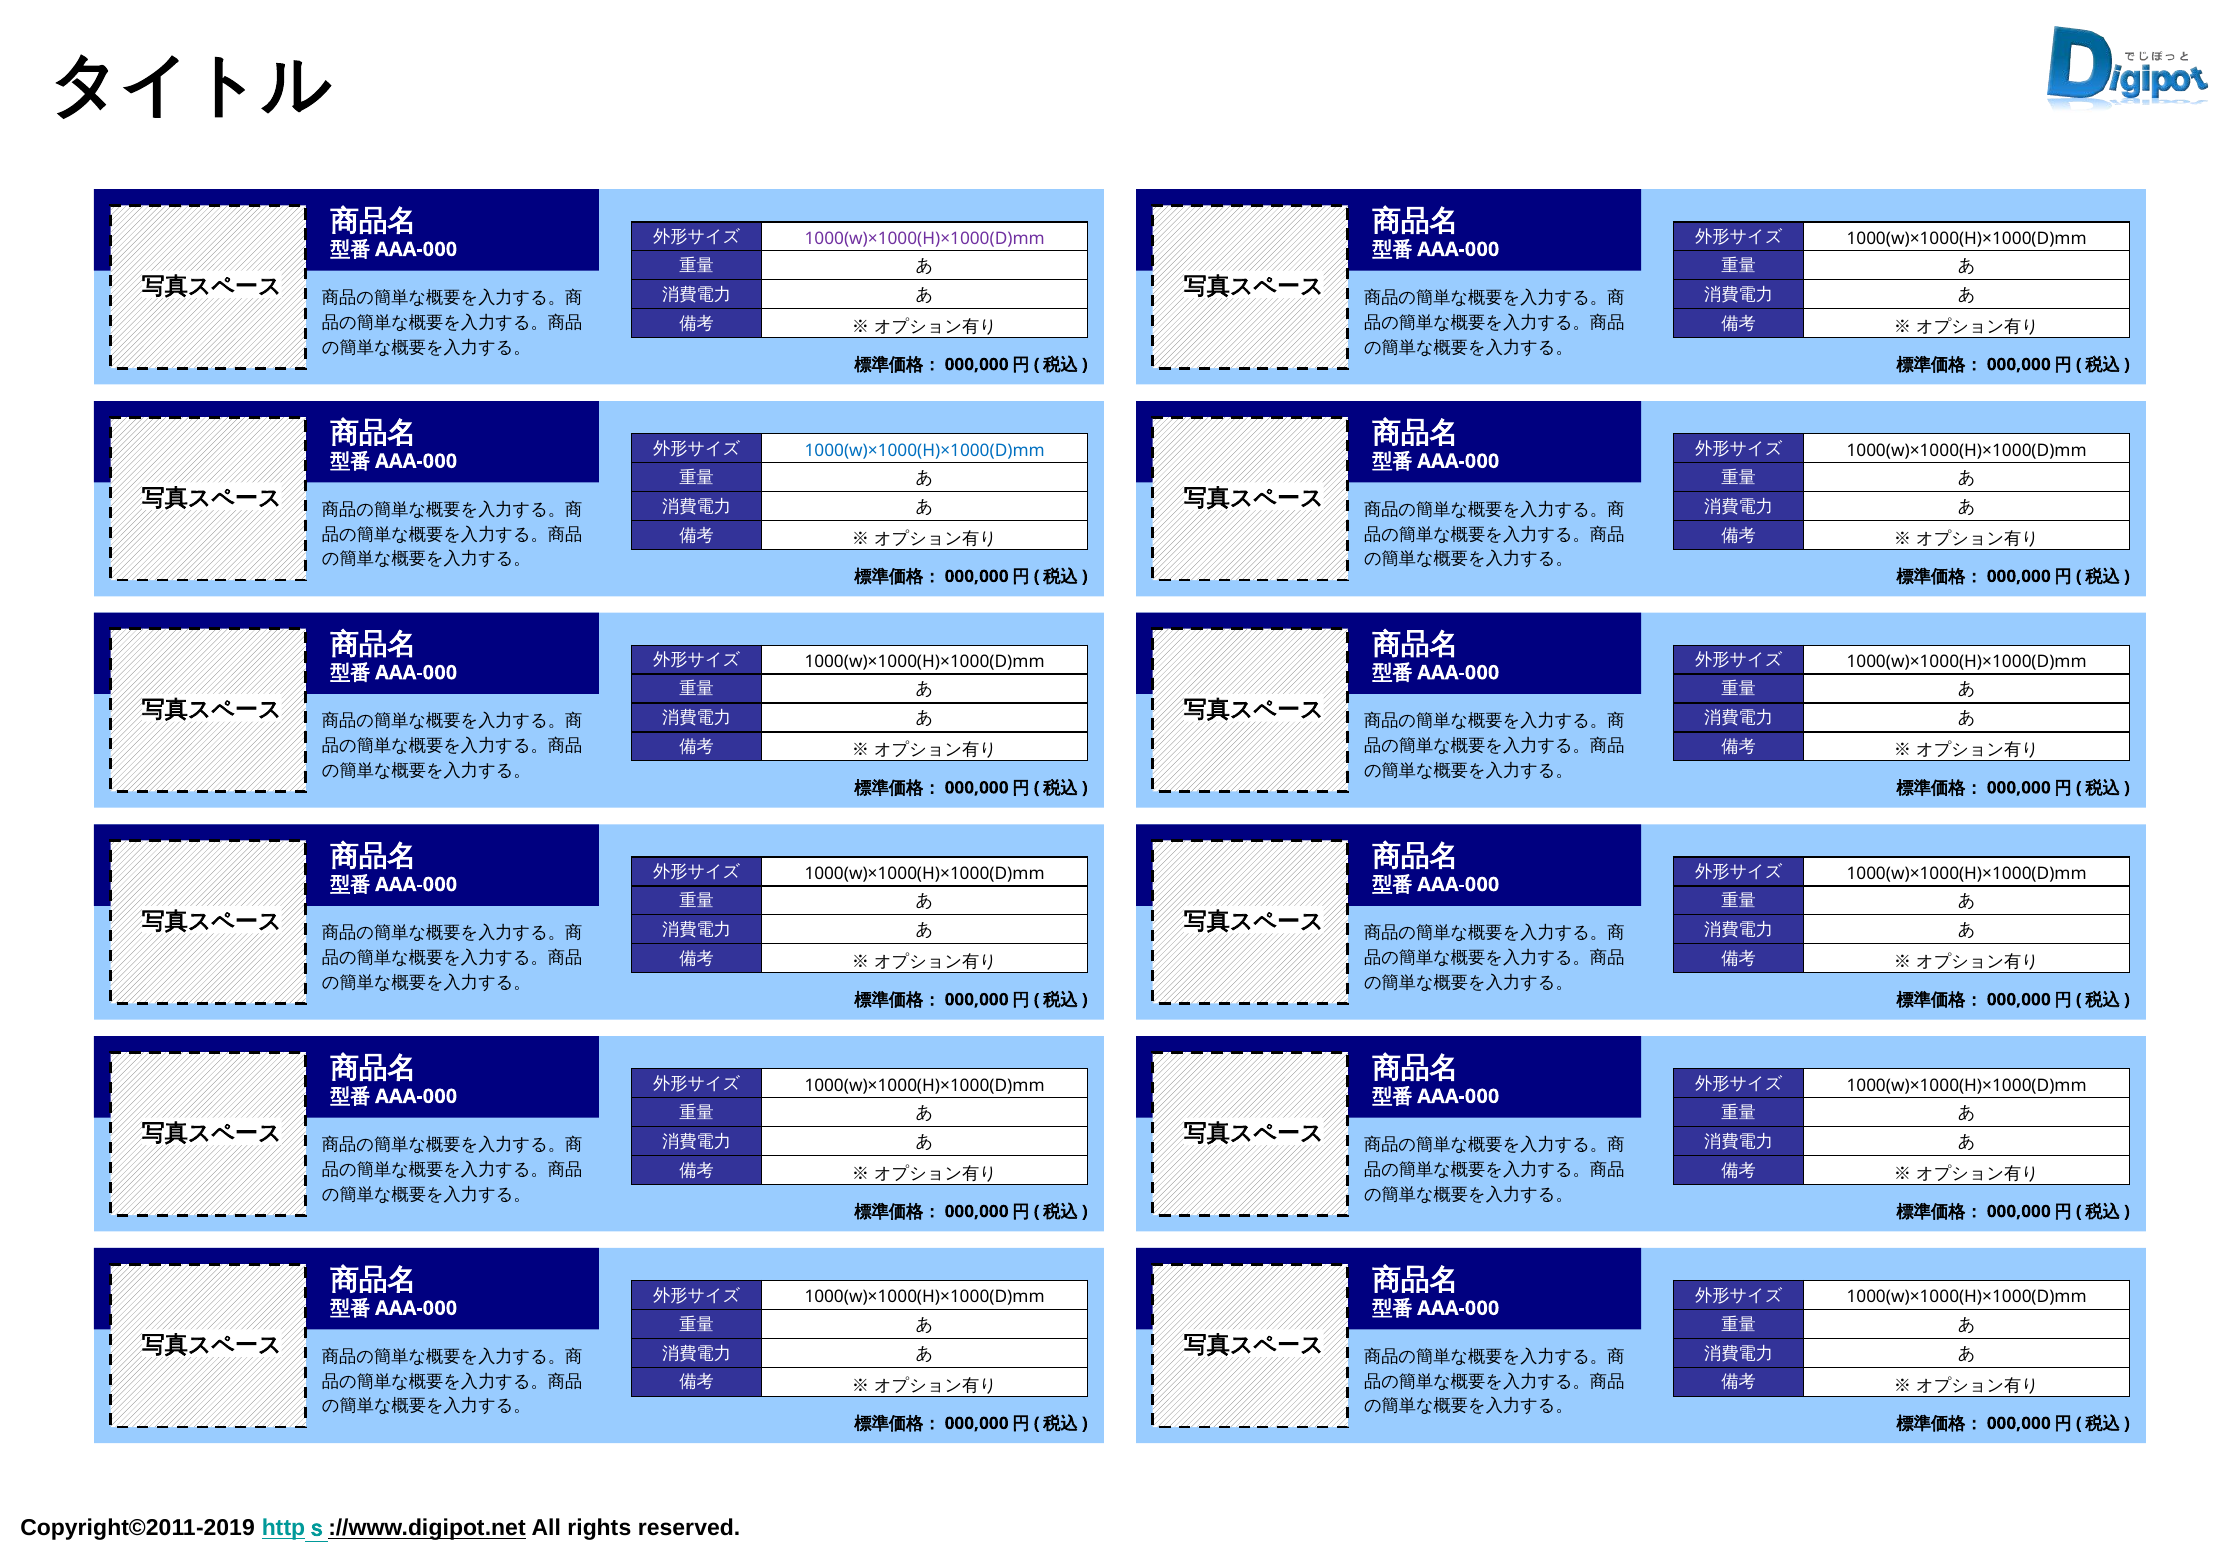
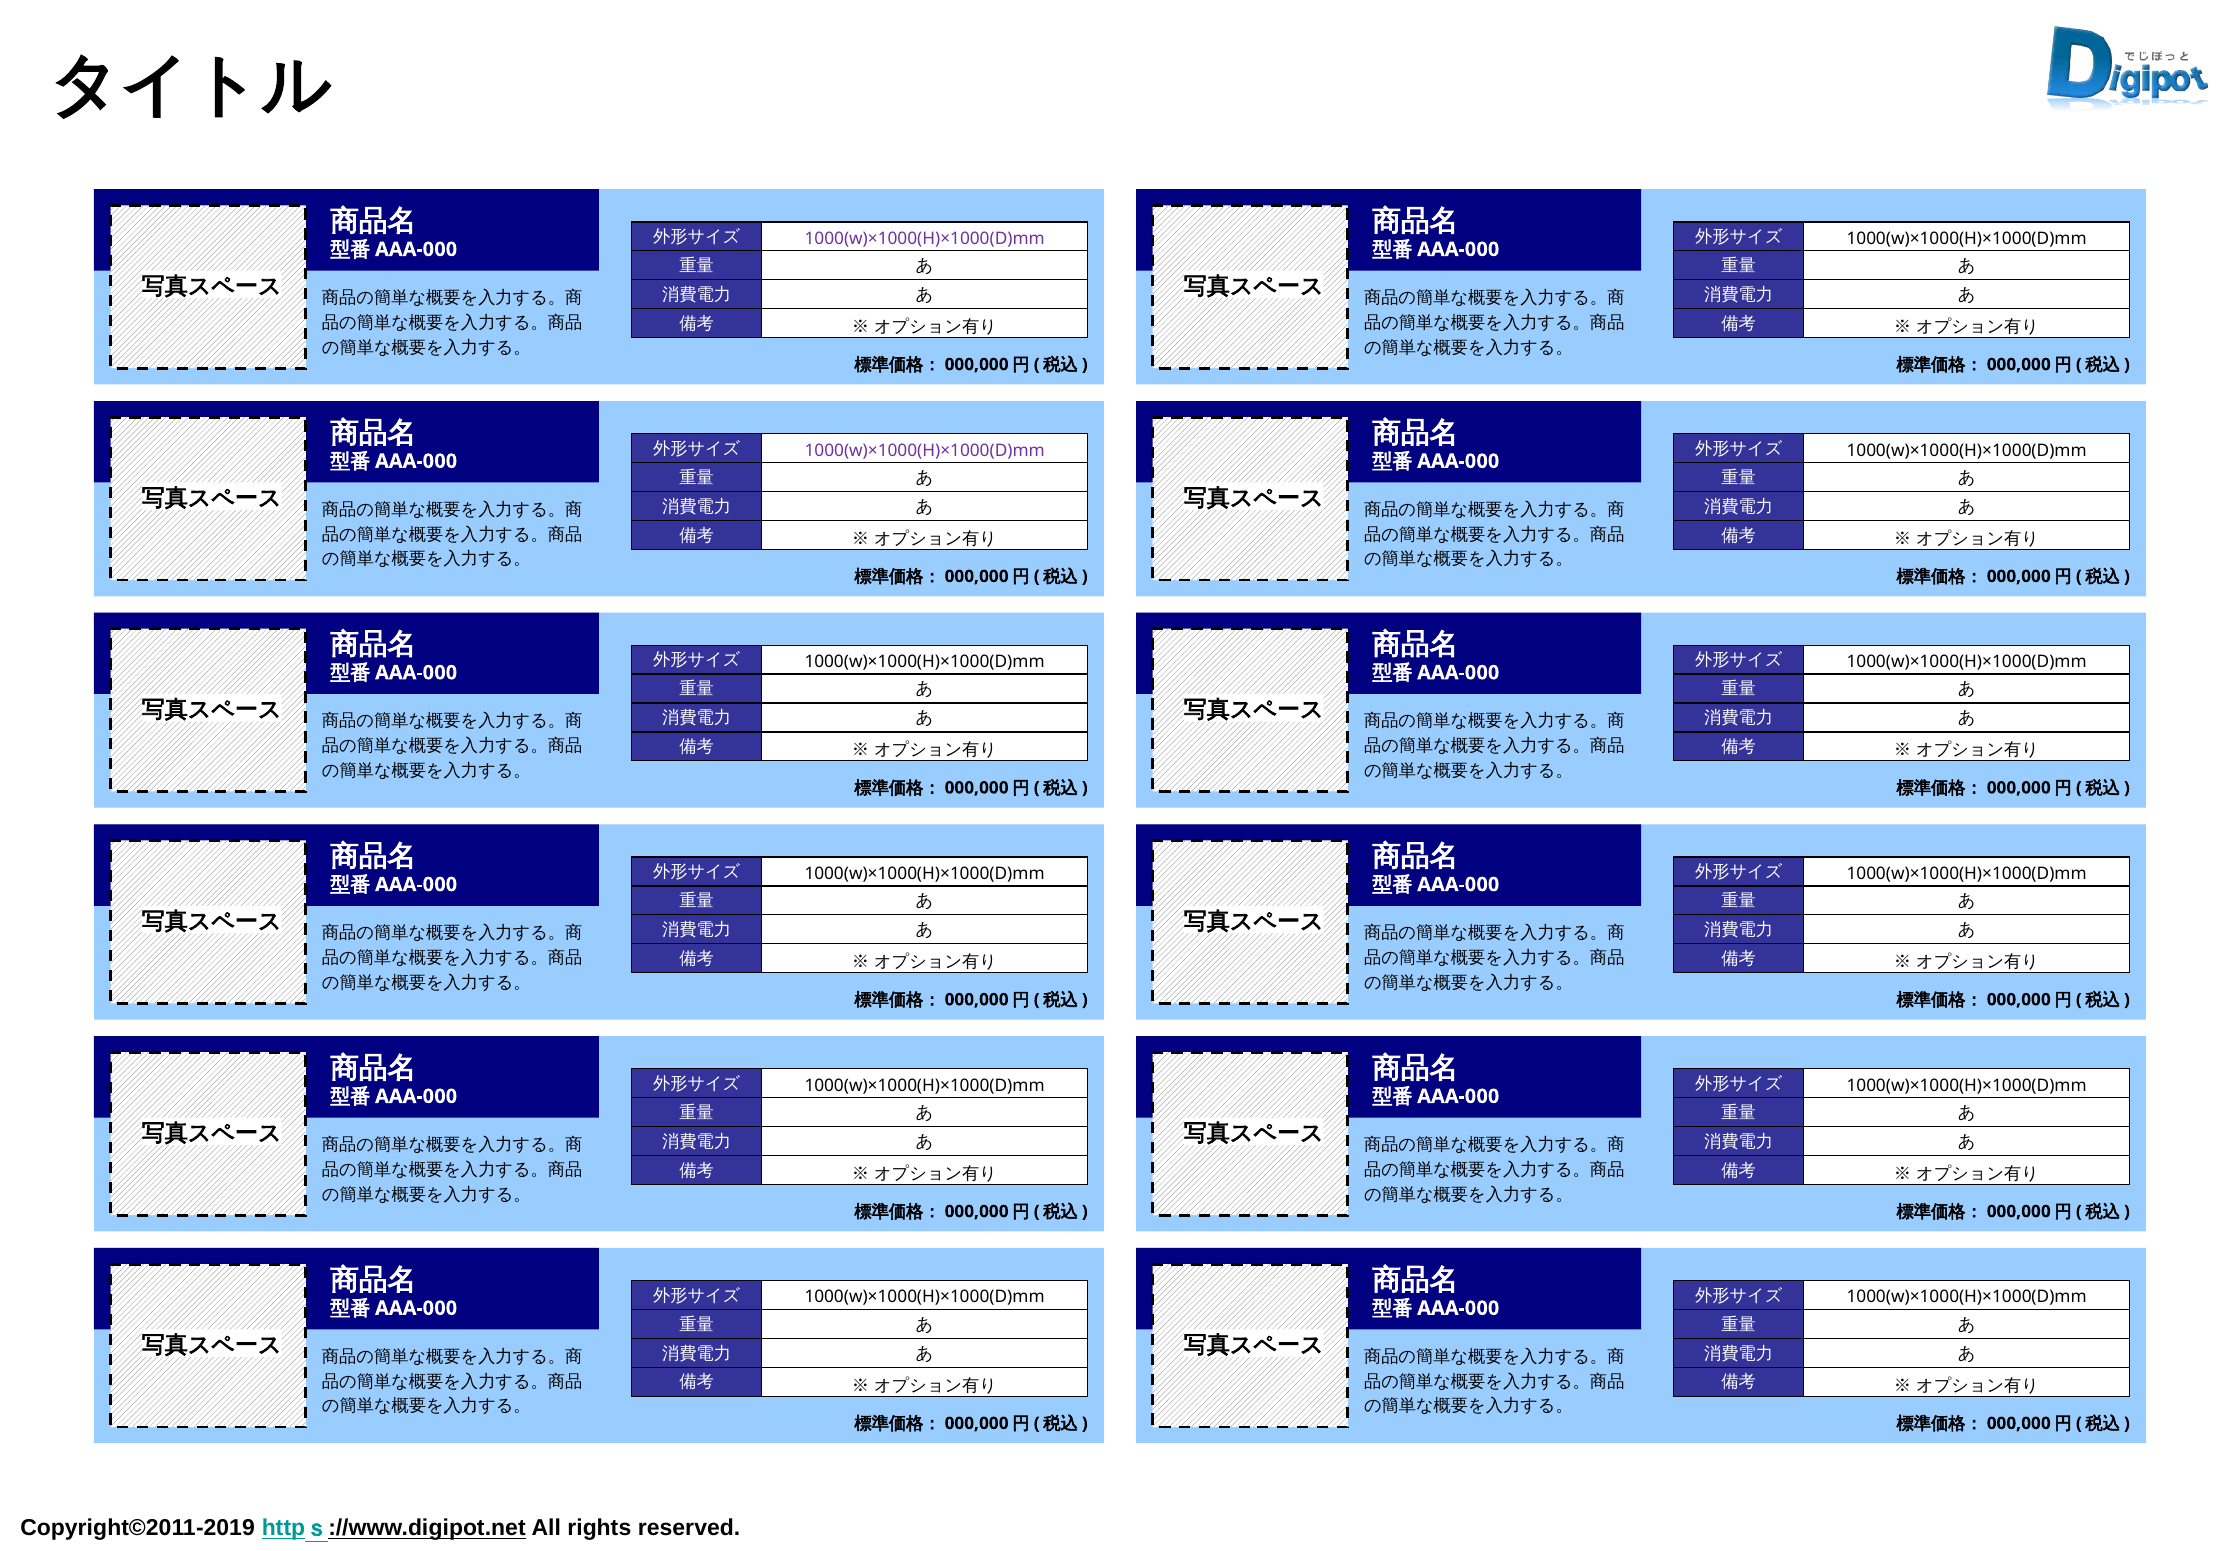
1000(w)×1000(H)×1000(D)mm colour: blue -> purple (925, 450)
